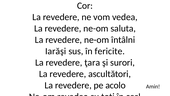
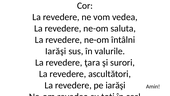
fericite: fericite -> valurile (110, 51)
pe acolo: acolo -> iarăşi (116, 85)
